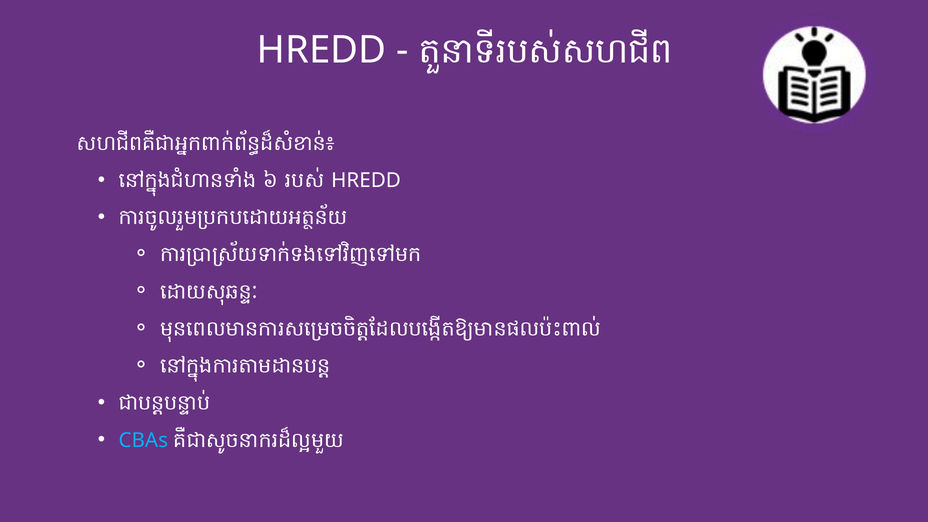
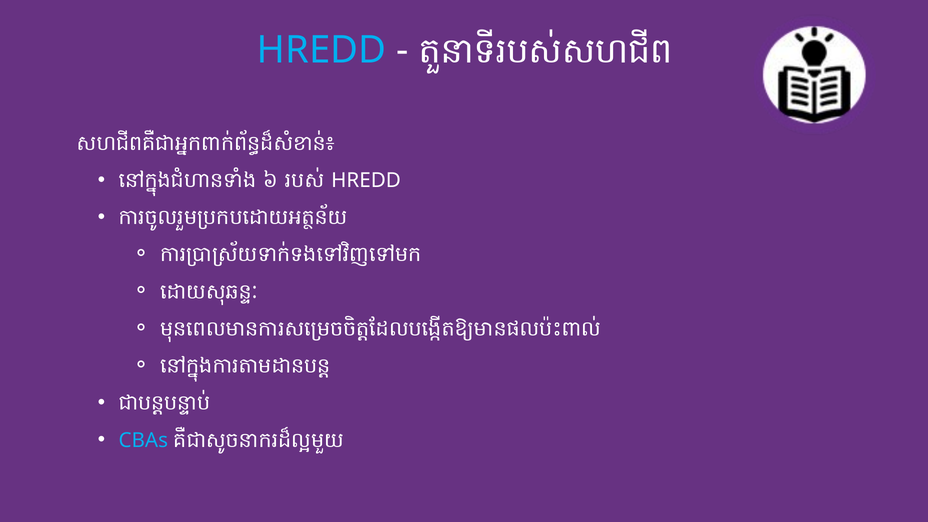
HREDD colour: white -> light blue (322, 50)
